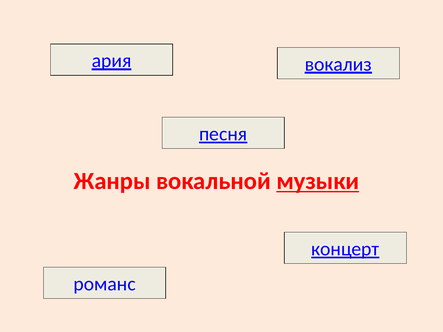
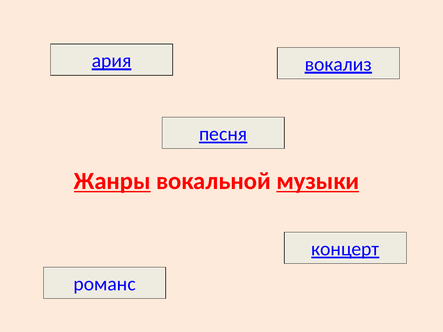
Жанры underline: none -> present (112, 181)
